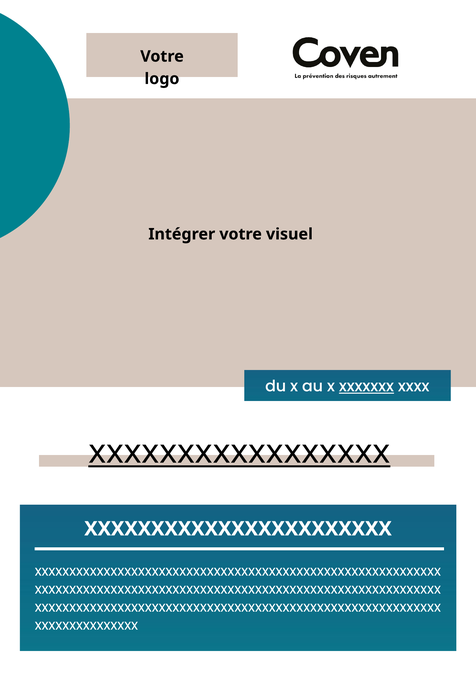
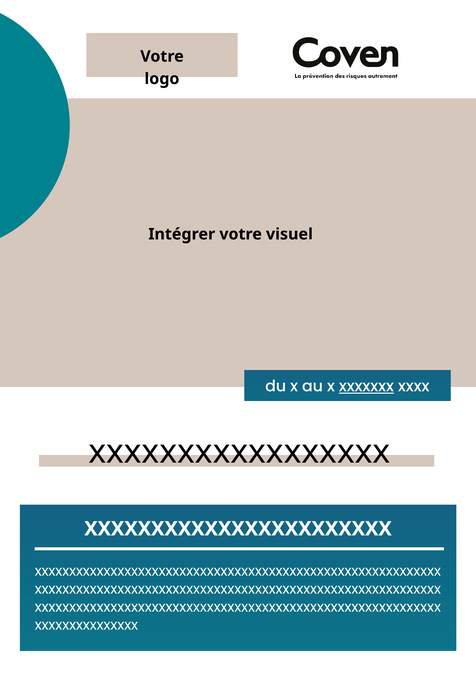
xxxxxxxxxxxxxxxxx underline: present -> none (239, 452)
